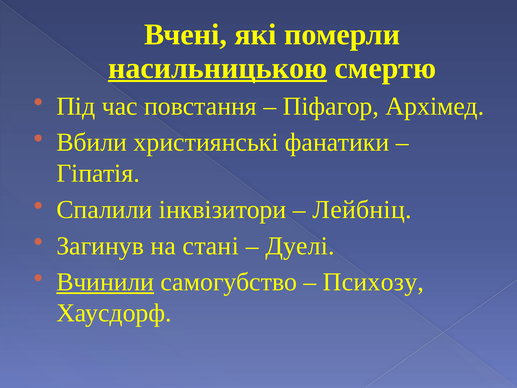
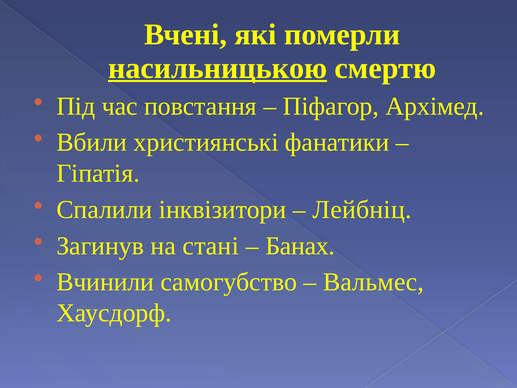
Дуелі: Дуелі -> Банах (300, 246)
Вчинили underline: present -> none (105, 282)
Психозу: Психозу -> Вальмес (373, 282)
